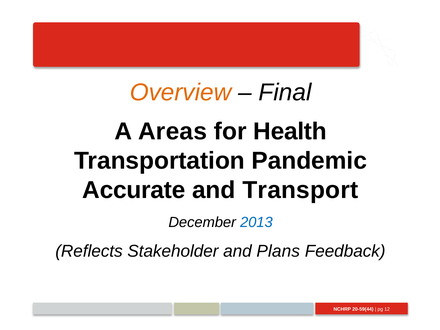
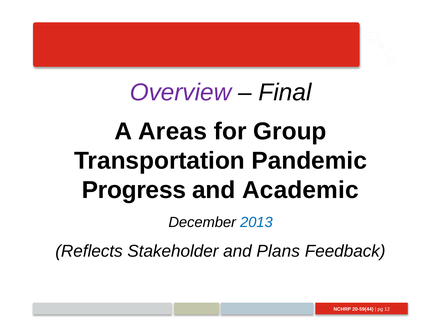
Overview colour: orange -> purple (181, 93)
Health: Health -> Group (290, 131)
Accurate: Accurate -> Progress (134, 190)
Transport: Transport -> Academic (300, 190)
